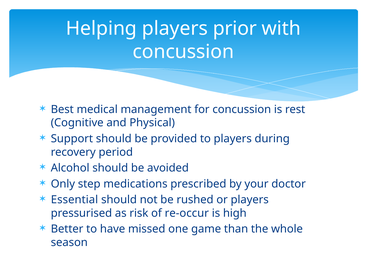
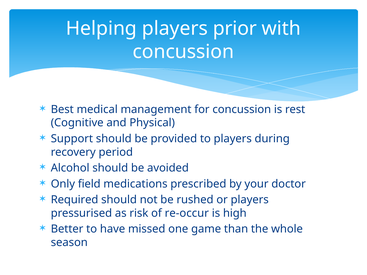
step: step -> field (89, 184)
Essential: Essential -> Required (75, 200)
